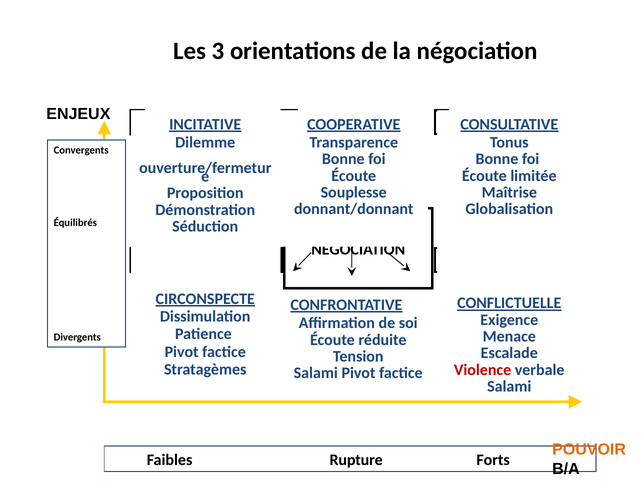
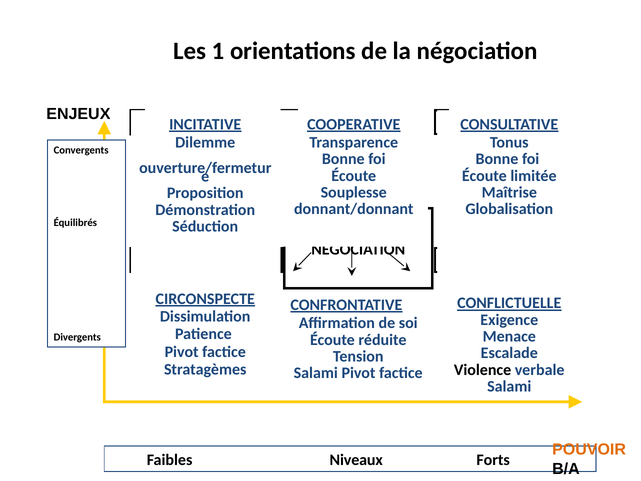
3: 3 -> 1 (218, 51)
Violence colour: red -> black (483, 370)
Rupture: Rupture -> Niveaux (356, 460)
